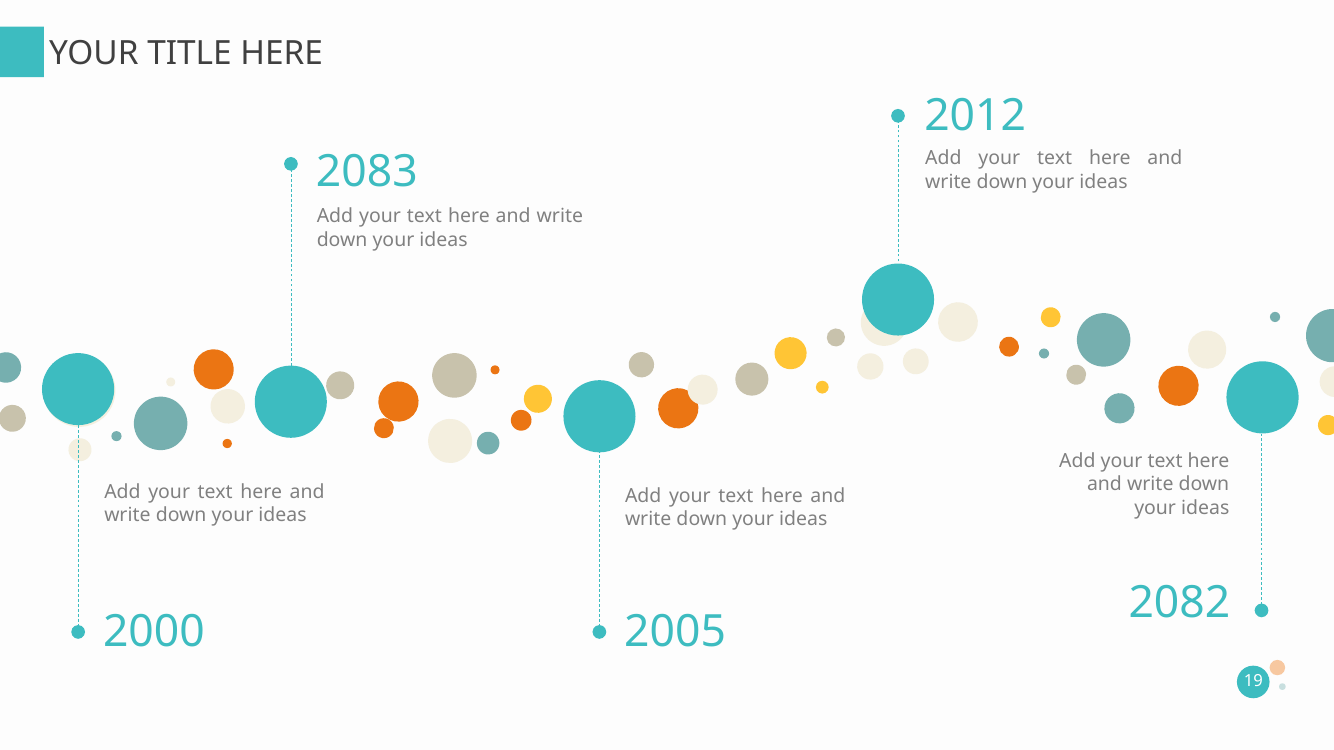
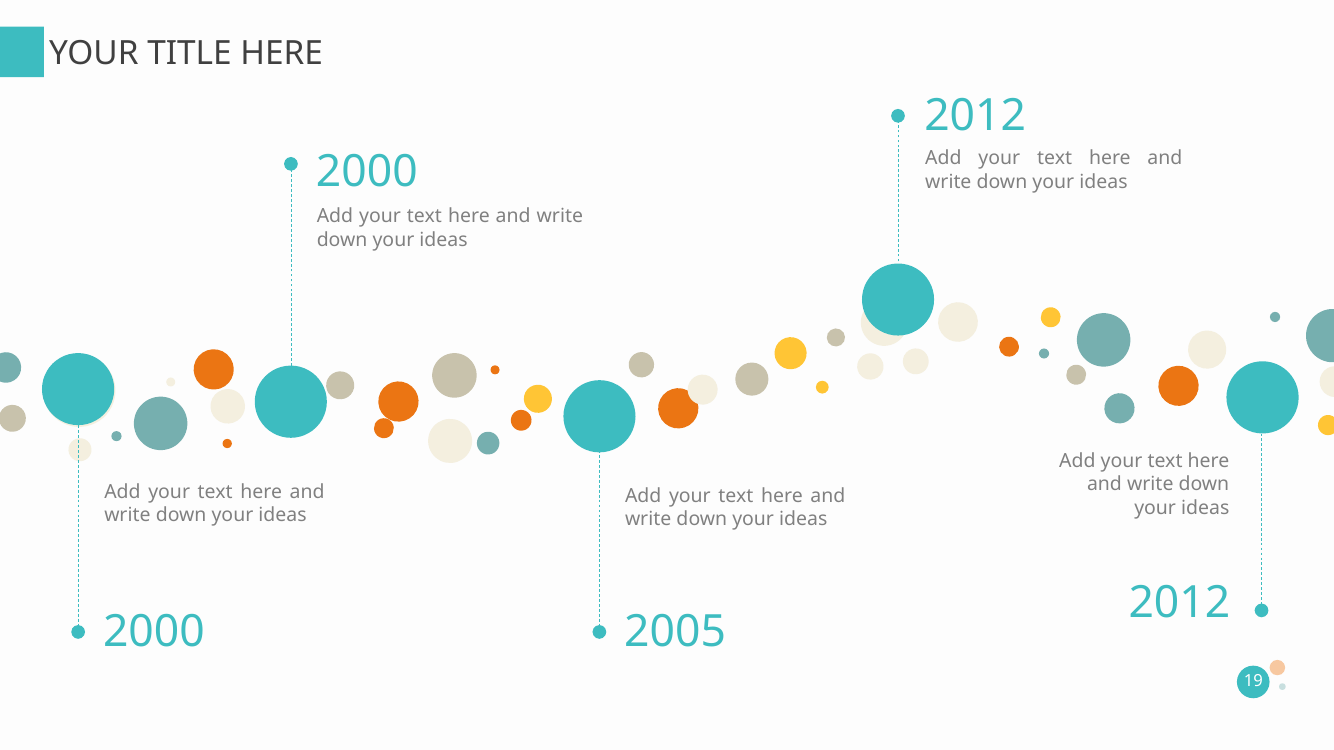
2083: 2083 -> 2000 (367, 172)
2082: 2082 -> 2012 (1179, 603)
